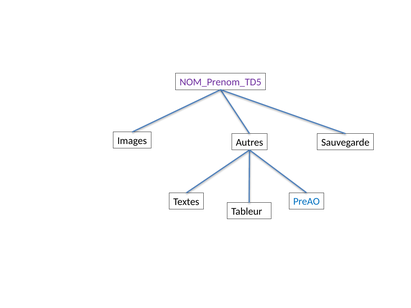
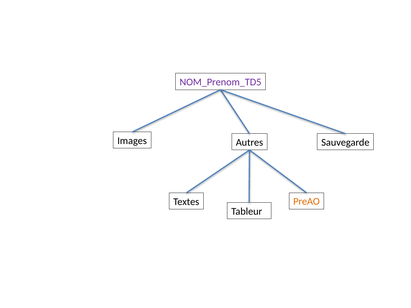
PreAO colour: blue -> orange (306, 202)
